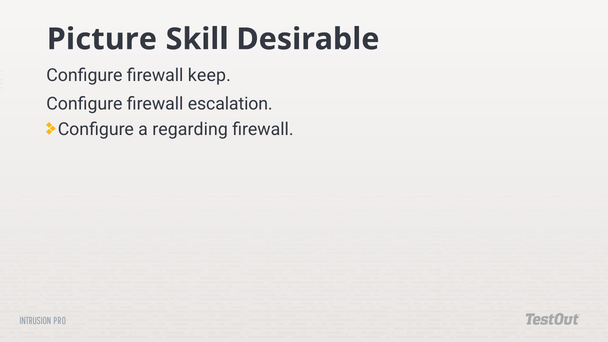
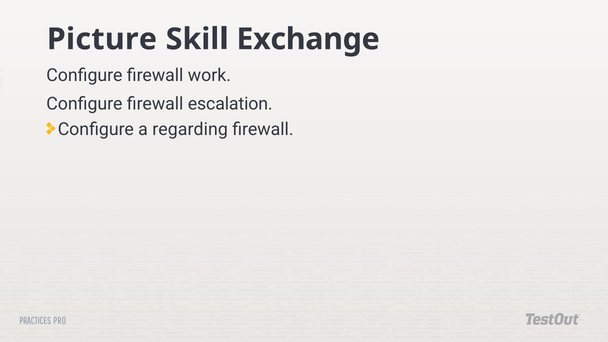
Desirable: Desirable -> Exchange (308, 39)
keep: keep -> work (209, 76)
INTRUSION: INTRUSION -> PRACTICES (35, 321)
